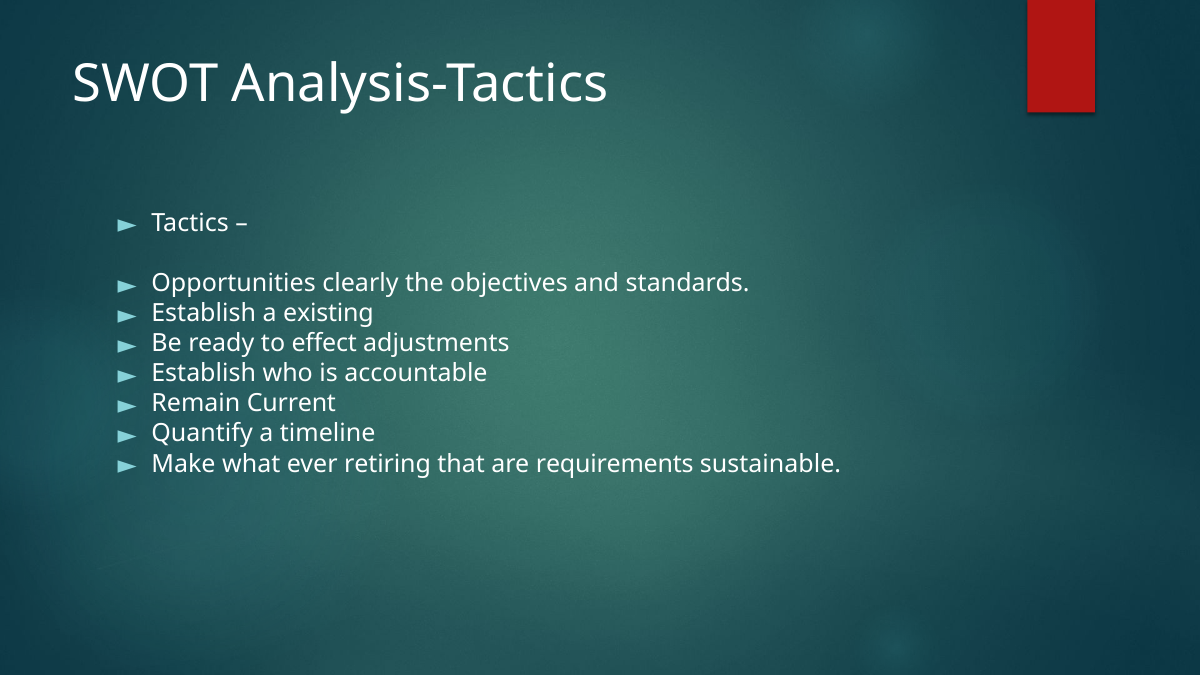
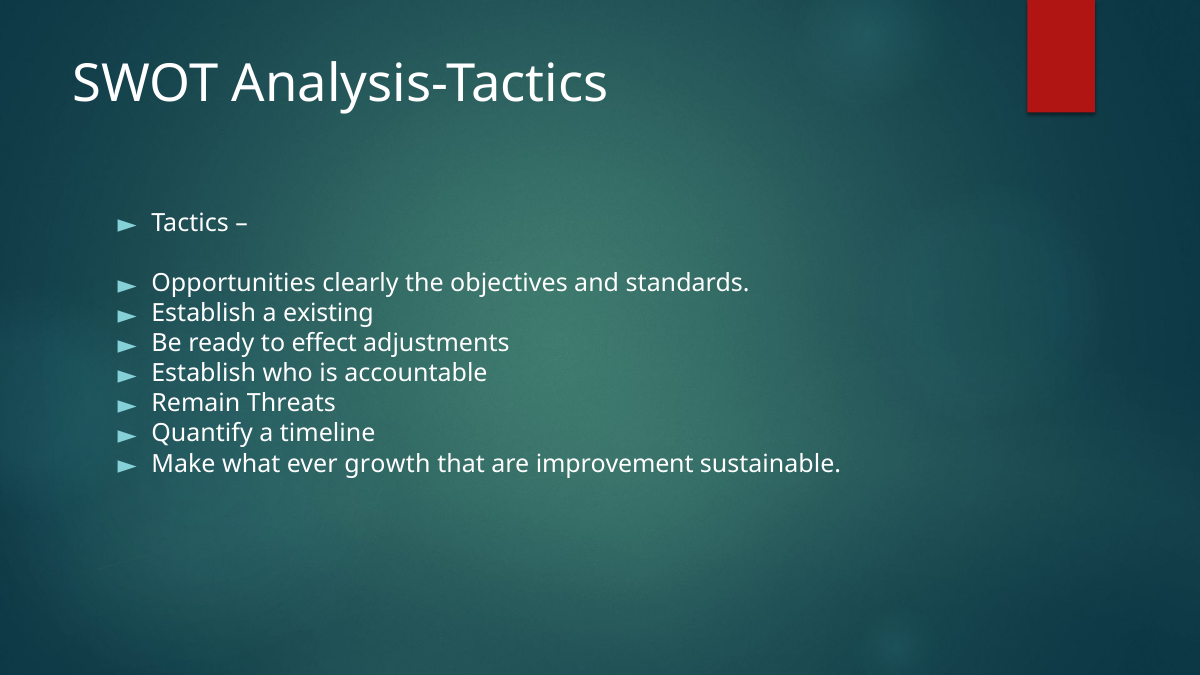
Current: Current -> Threats (291, 404)
retiring: retiring -> growth (387, 464)
requirements: requirements -> improvement (615, 464)
